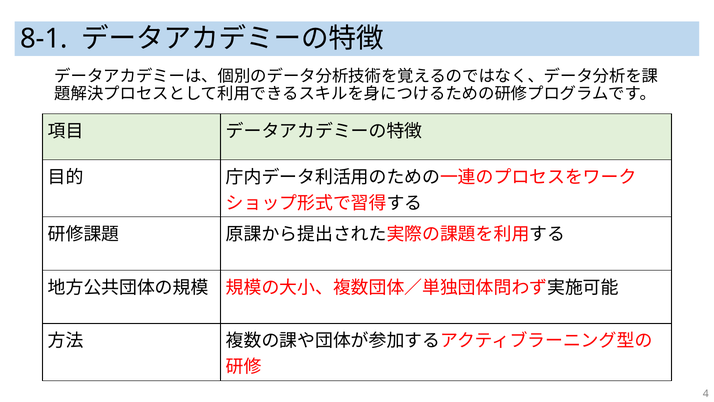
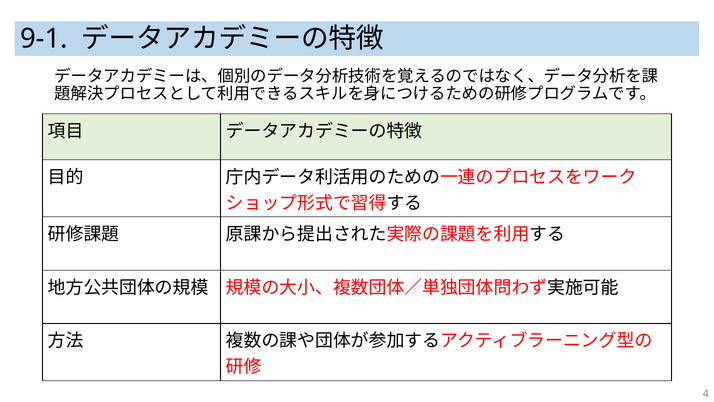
8-1: 8-1 -> 9-1 (44, 39)
